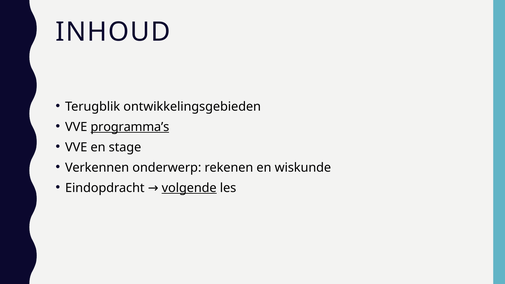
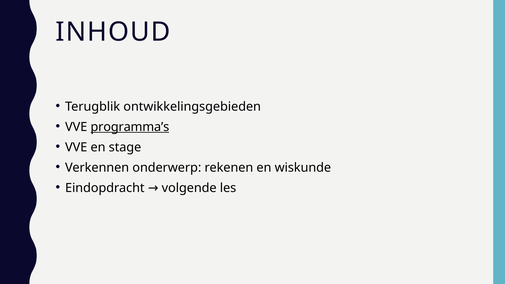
volgende underline: present -> none (189, 188)
